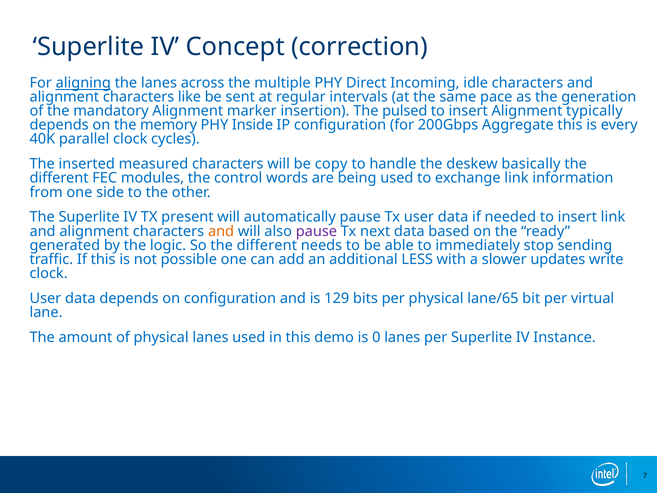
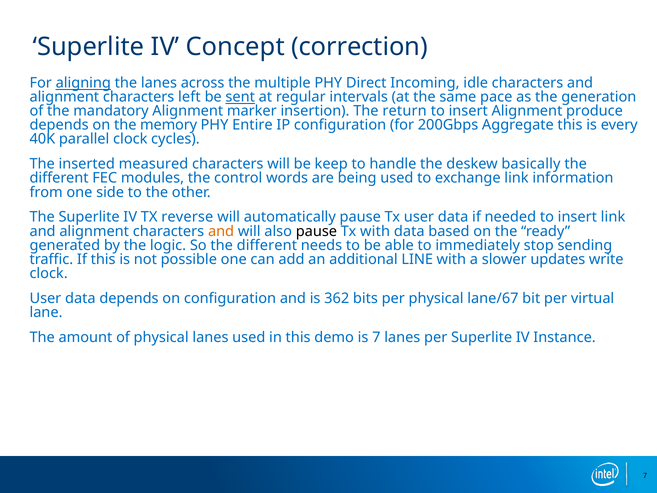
like: like -> left (189, 97)
sent underline: none -> present (240, 97)
pulsed: pulsed -> return (405, 111)
typically: typically -> produce (595, 111)
Inside: Inside -> Entire (252, 125)
copy: copy -> keep (331, 164)
present: present -> reverse (187, 217)
pause colour: purple -> black (316, 231)
Tx next: next -> with (375, 231)
LESS: LESS -> LINE (417, 259)
129: 129 -> 362 (337, 298)
lane/65: lane/65 -> lane/67 (493, 298)
is 0: 0 -> 7 (376, 337)
